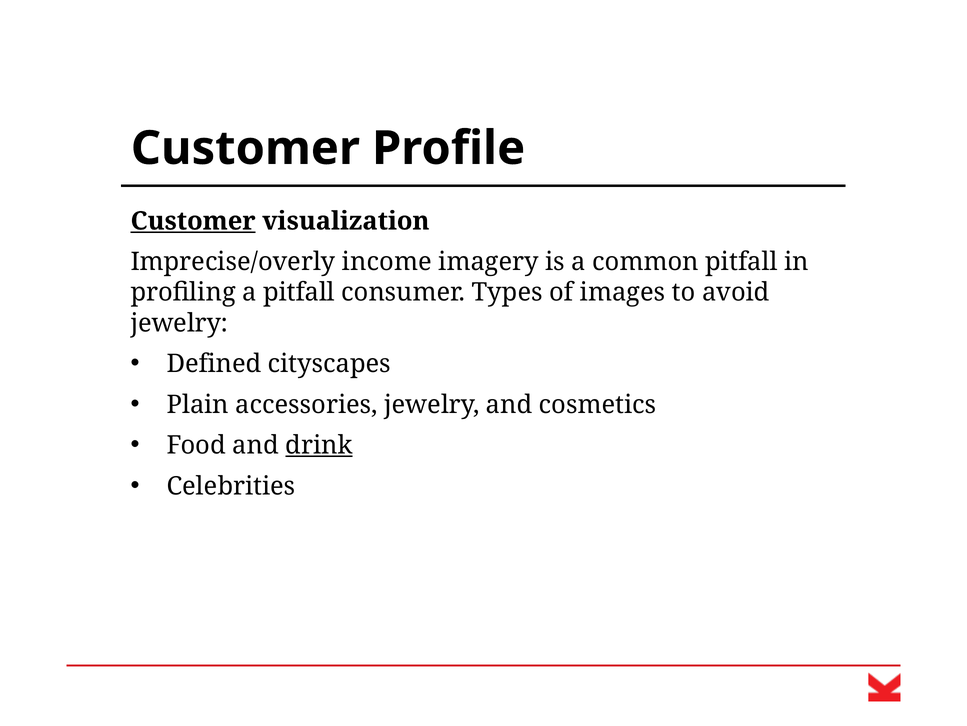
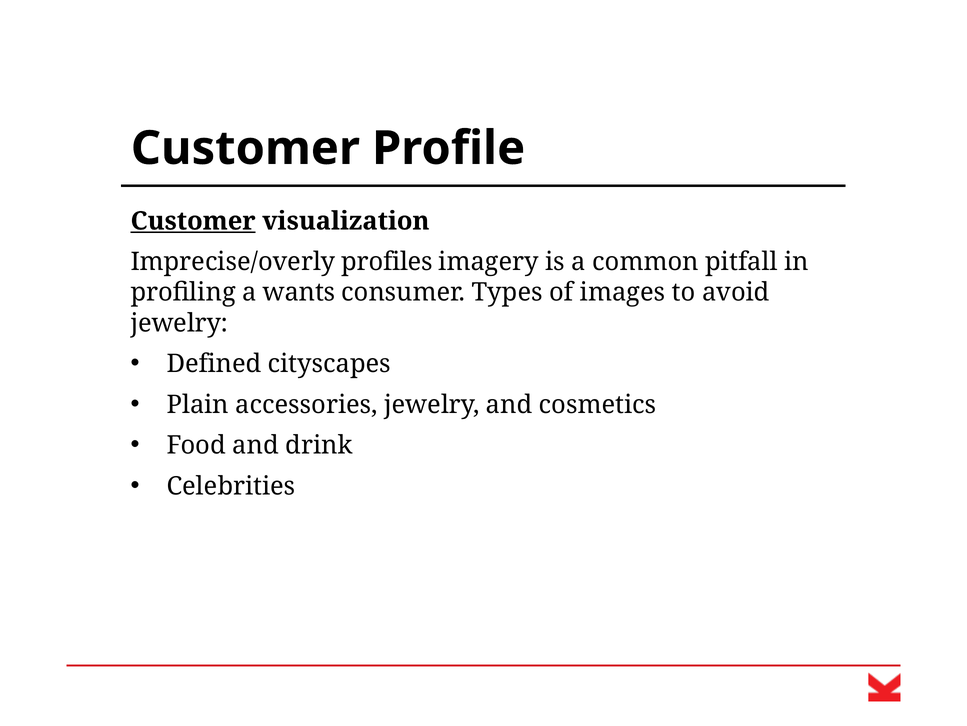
income: income -> profiles (387, 262)
a pitfall: pitfall -> wants (299, 292)
drink underline: present -> none (319, 445)
